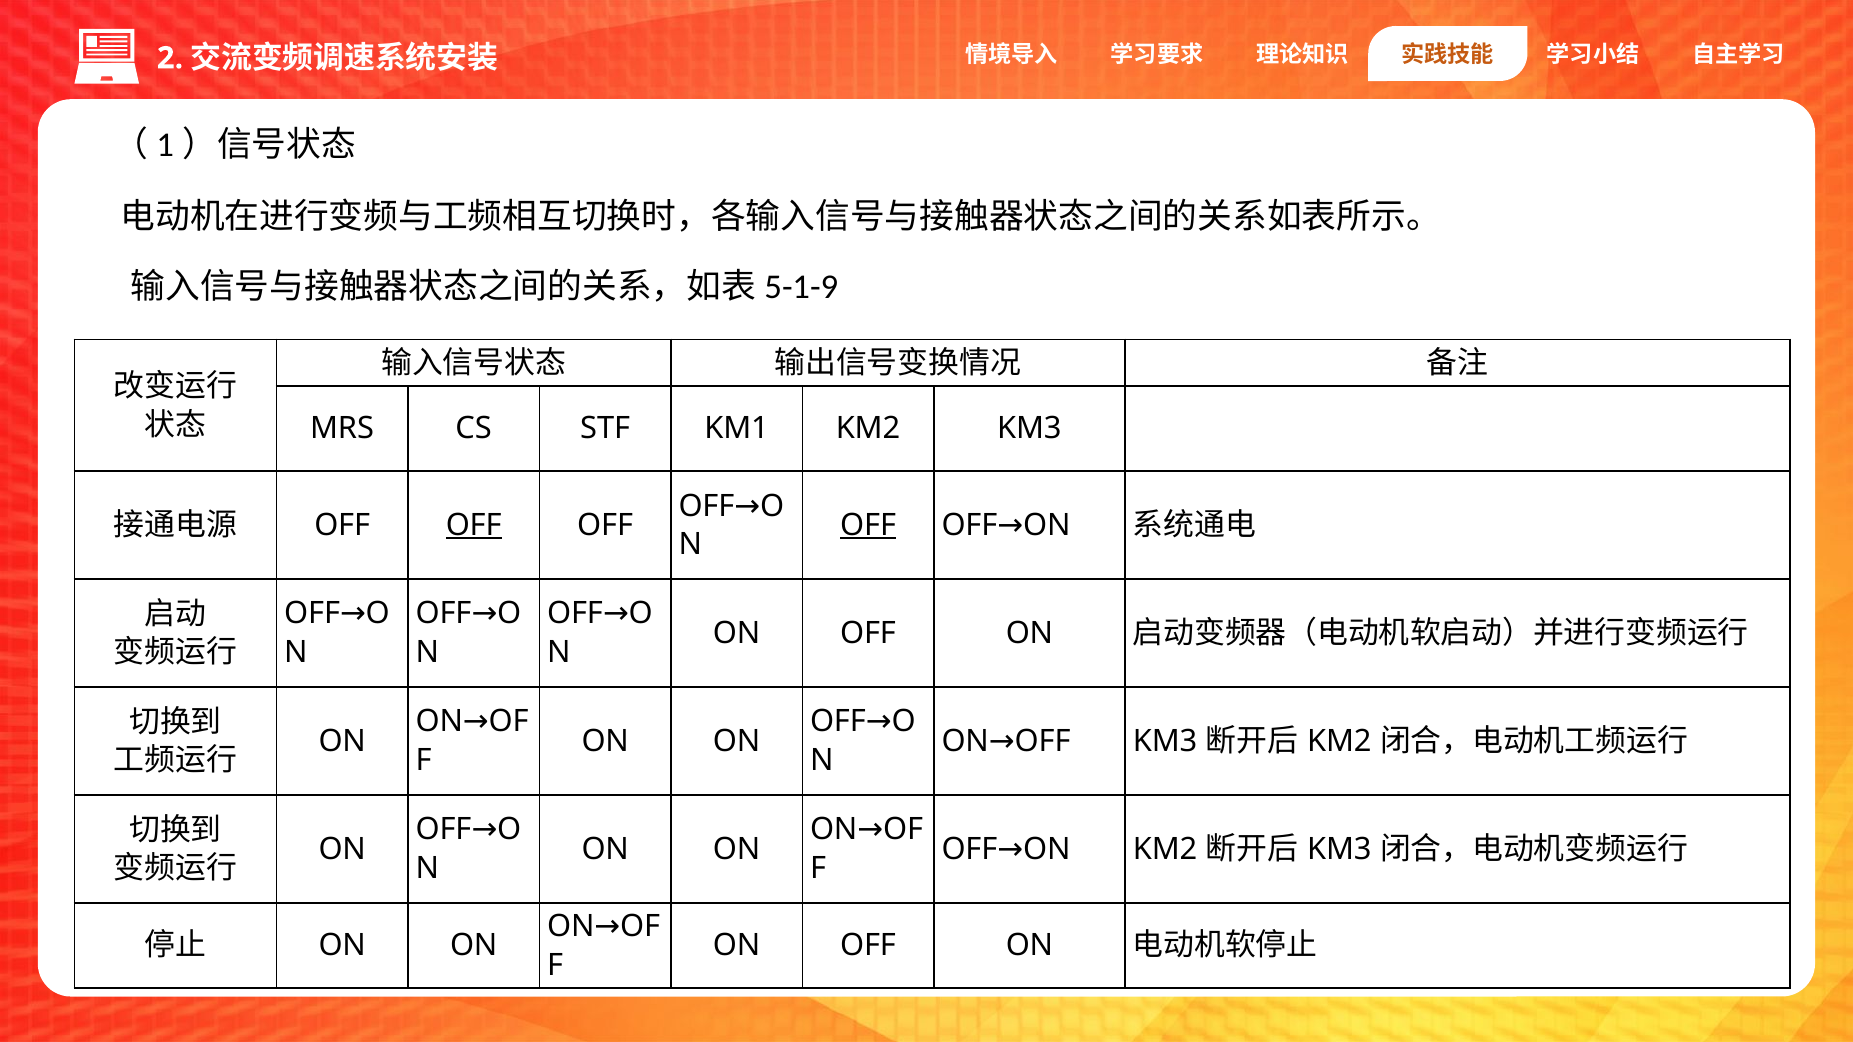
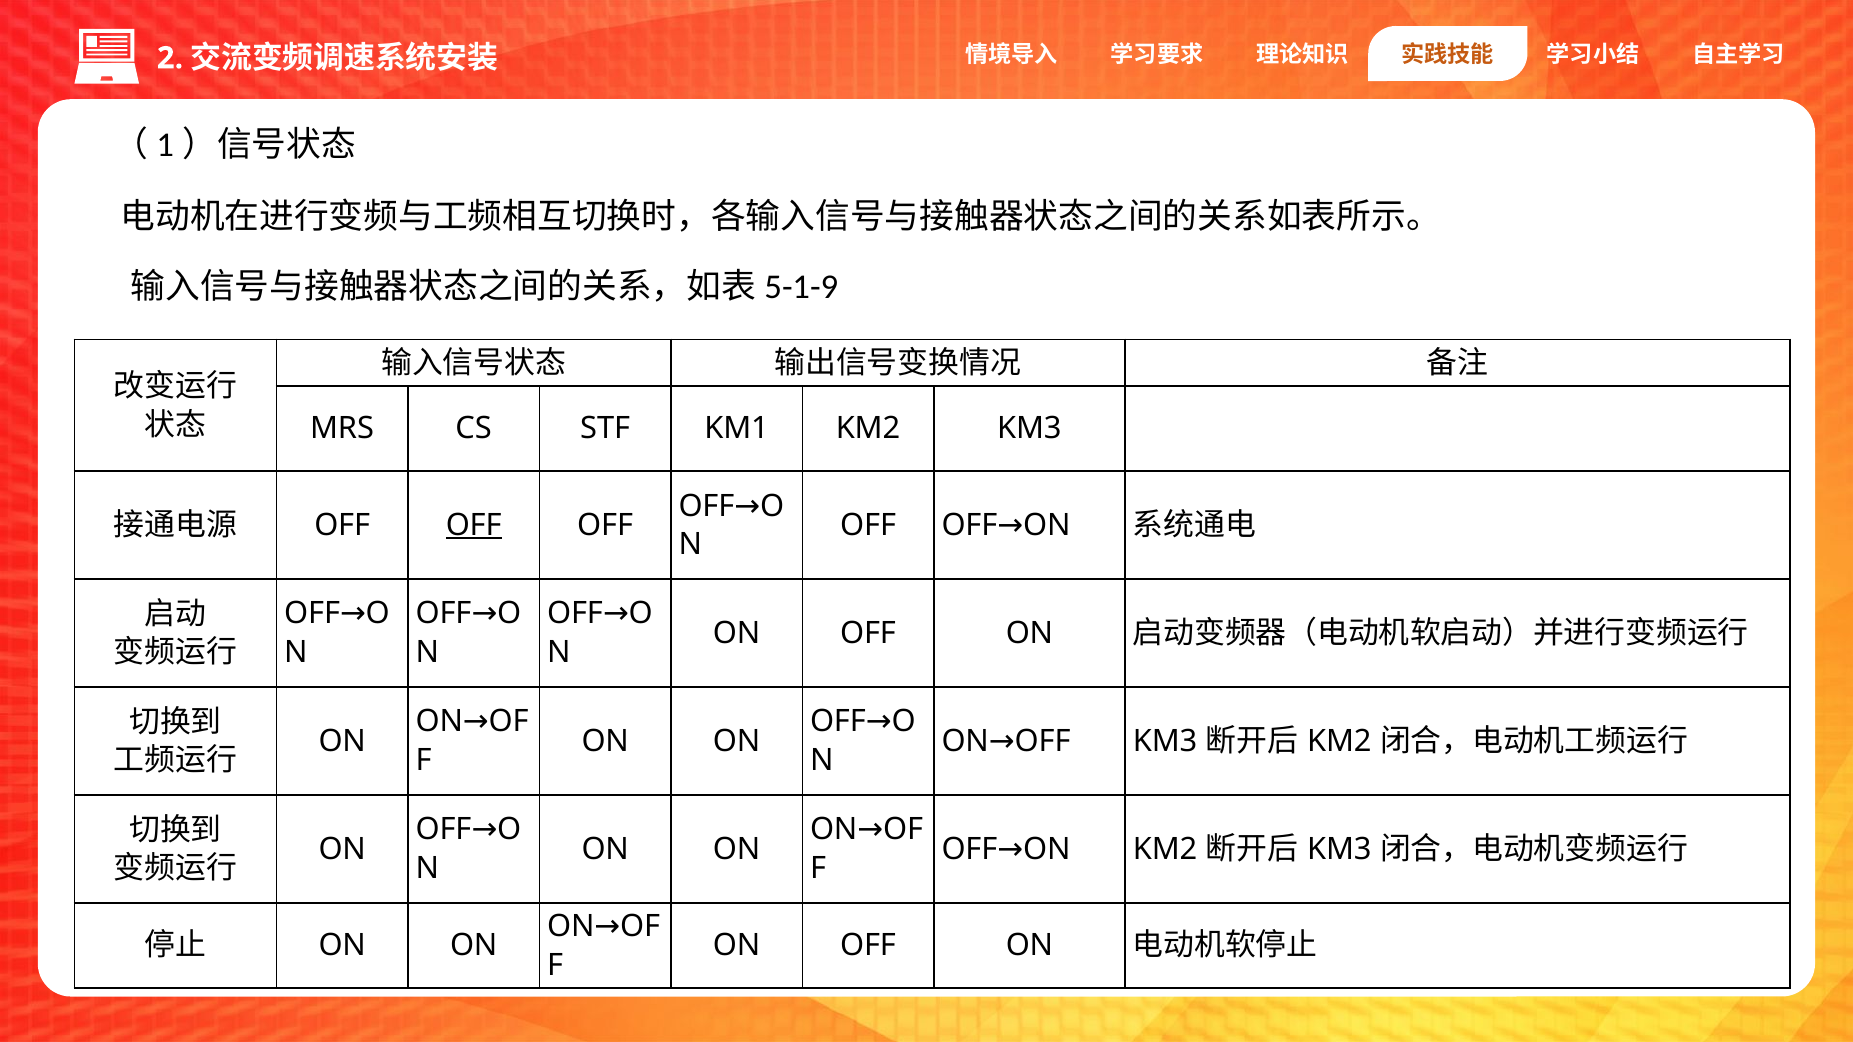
OFF underline: present -> none (868, 525)
